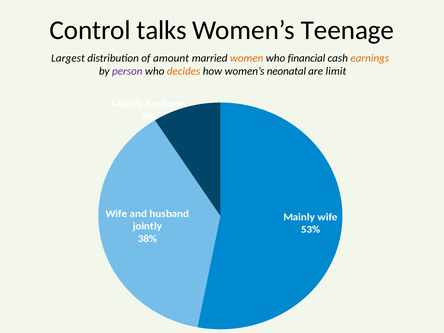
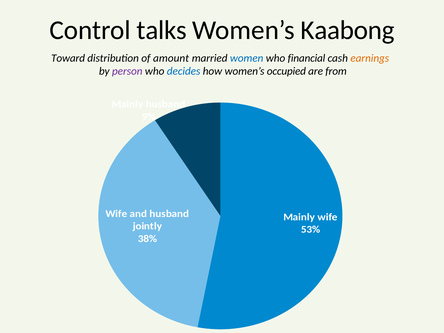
Teenage: Teenage -> Kaabong (348, 30)
Largest: Largest -> Toward (68, 58)
women colour: orange -> blue (247, 58)
decides colour: orange -> blue (184, 71)
neonatal: neonatal -> occupied (286, 71)
limit: limit -> from (336, 71)
